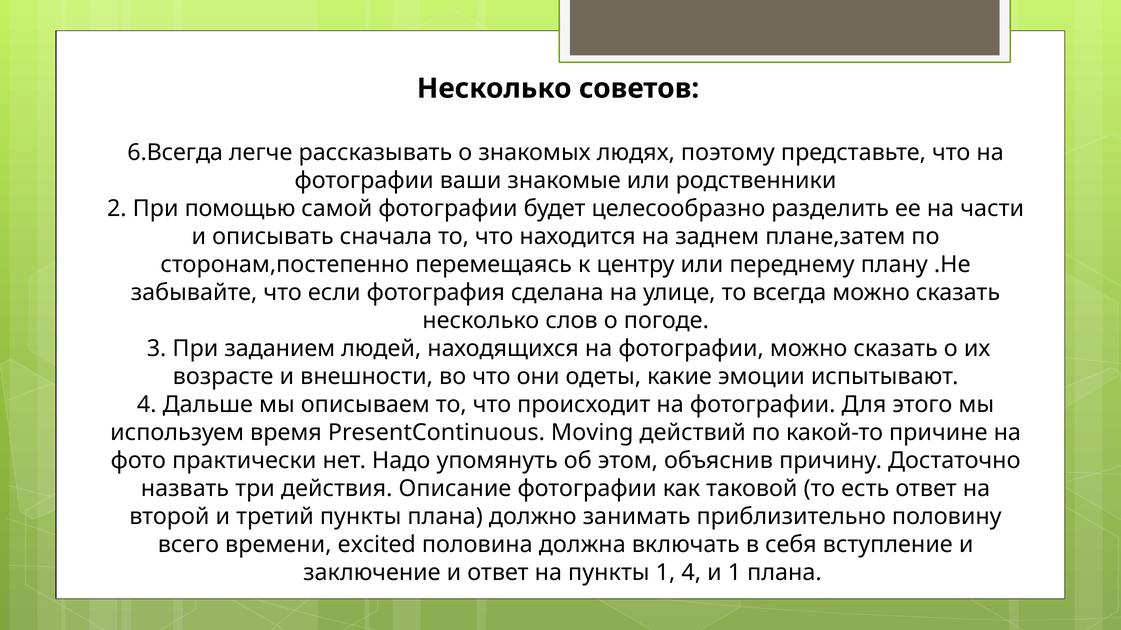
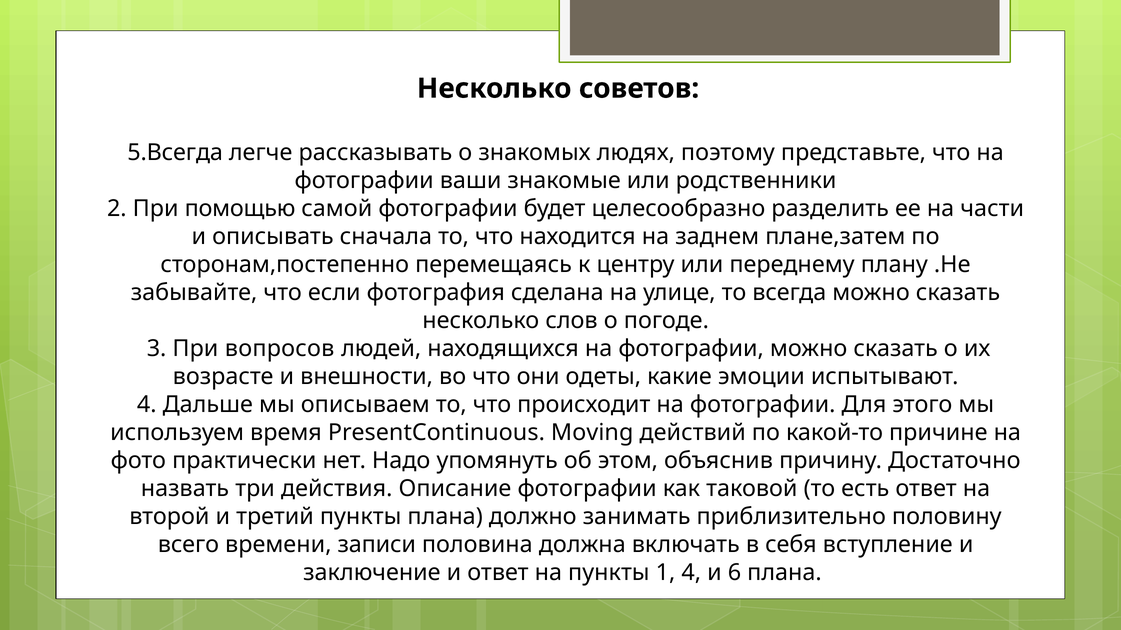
6.Всегда: 6.Всегда -> 5.Всегда (175, 153)
заданием: заданием -> вопросов (280, 349)
excited: excited -> записи (377, 545)
и 1: 1 -> 6 (734, 573)
